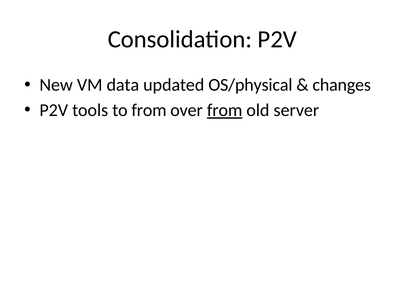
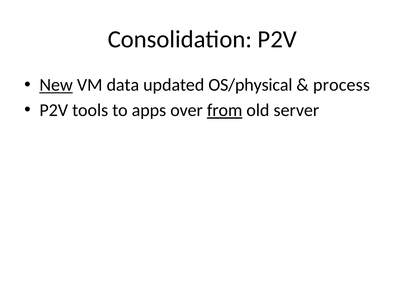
New underline: none -> present (56, 85)
changes: changes -> process (342, 85)
to from: from -> apps (149, 110)
